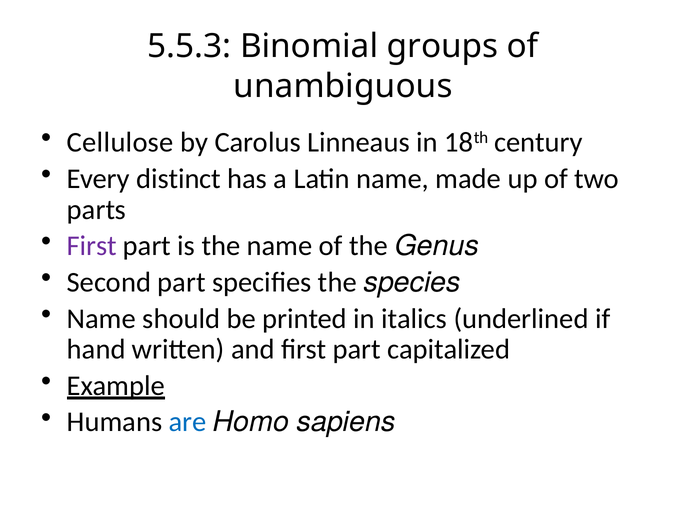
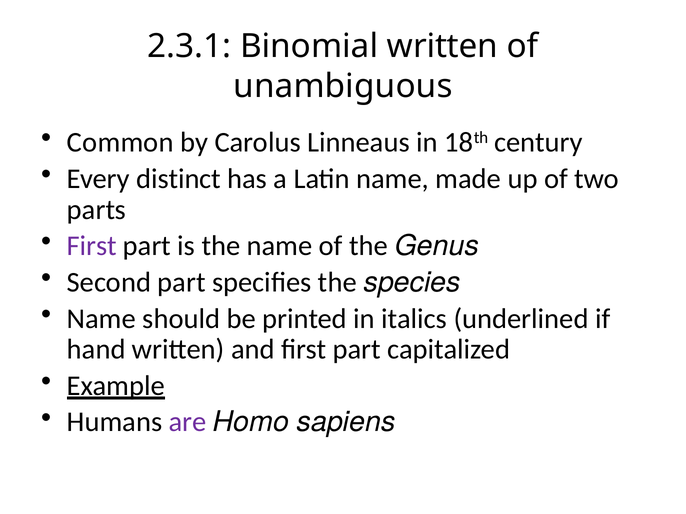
5.5.3: 5.5.3 -> 2.3.1 (189, 46)
Binomial groups: groups -> written (443, 46)
Cellulose: Cellulose -> Common (120, 143)
are colour: blue -> purple (188, 422)
